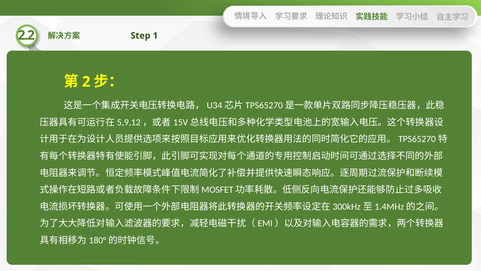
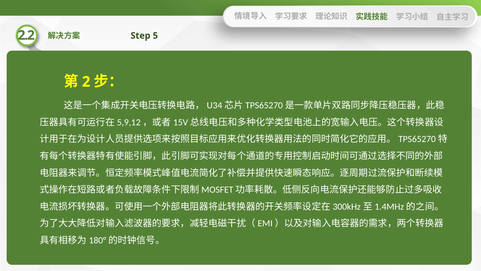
1: 1 -> 5 (155, 36)
